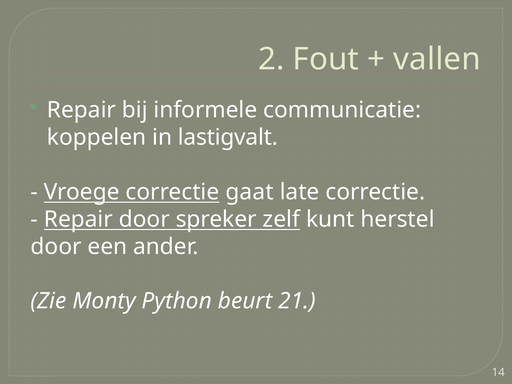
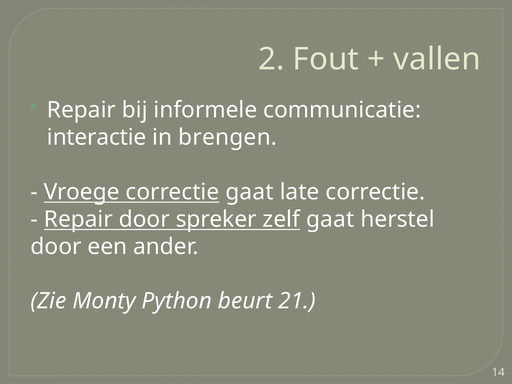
koppelen: koppelen -> interactie (97, 137)
lastigvalt: lastigvalt -> brengen (228, 137)
zelf kunt: kunt -> gaat (330, 219)
